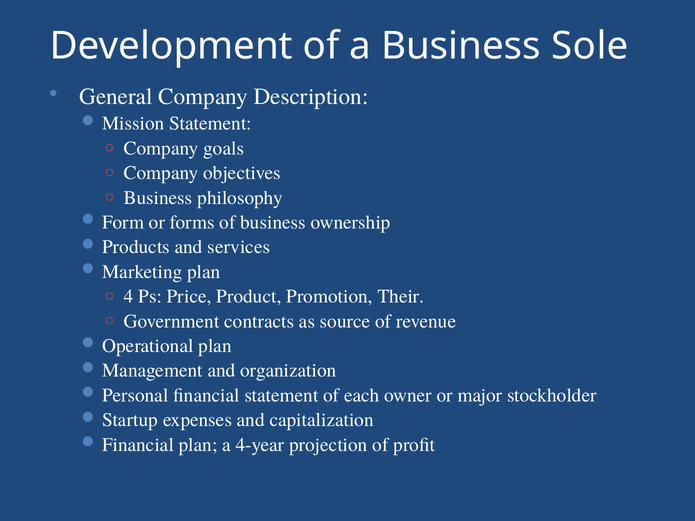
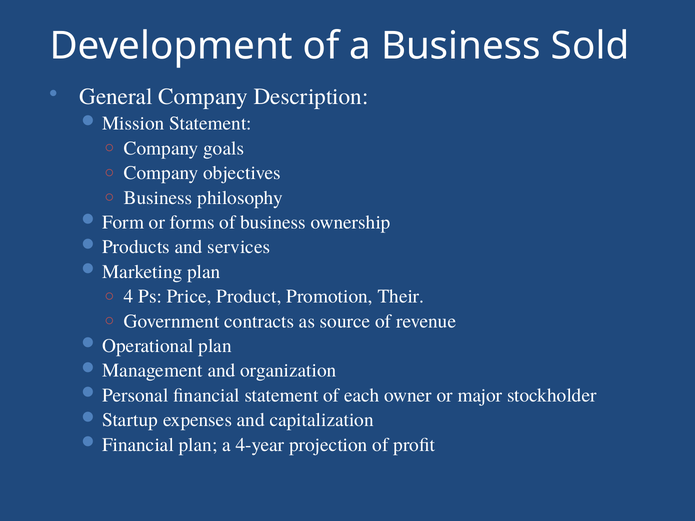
Sole: Sole -> Sold (590, 46)
